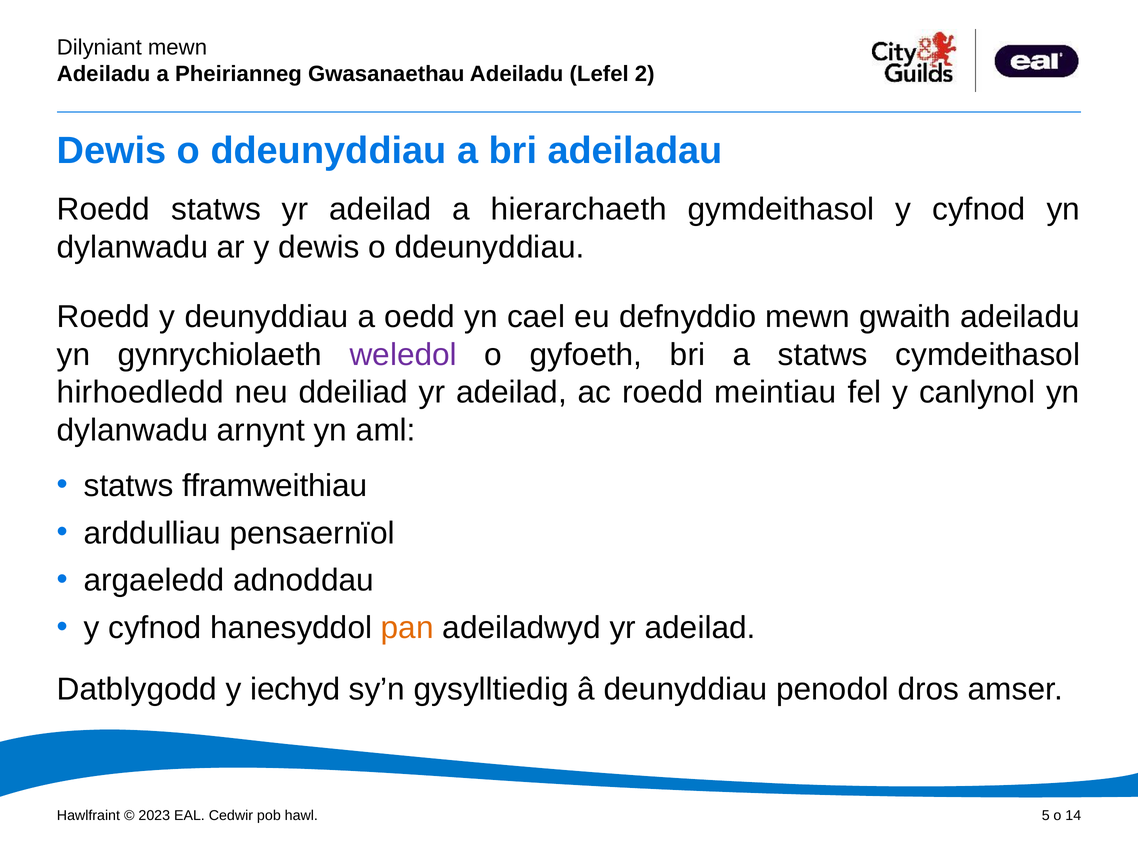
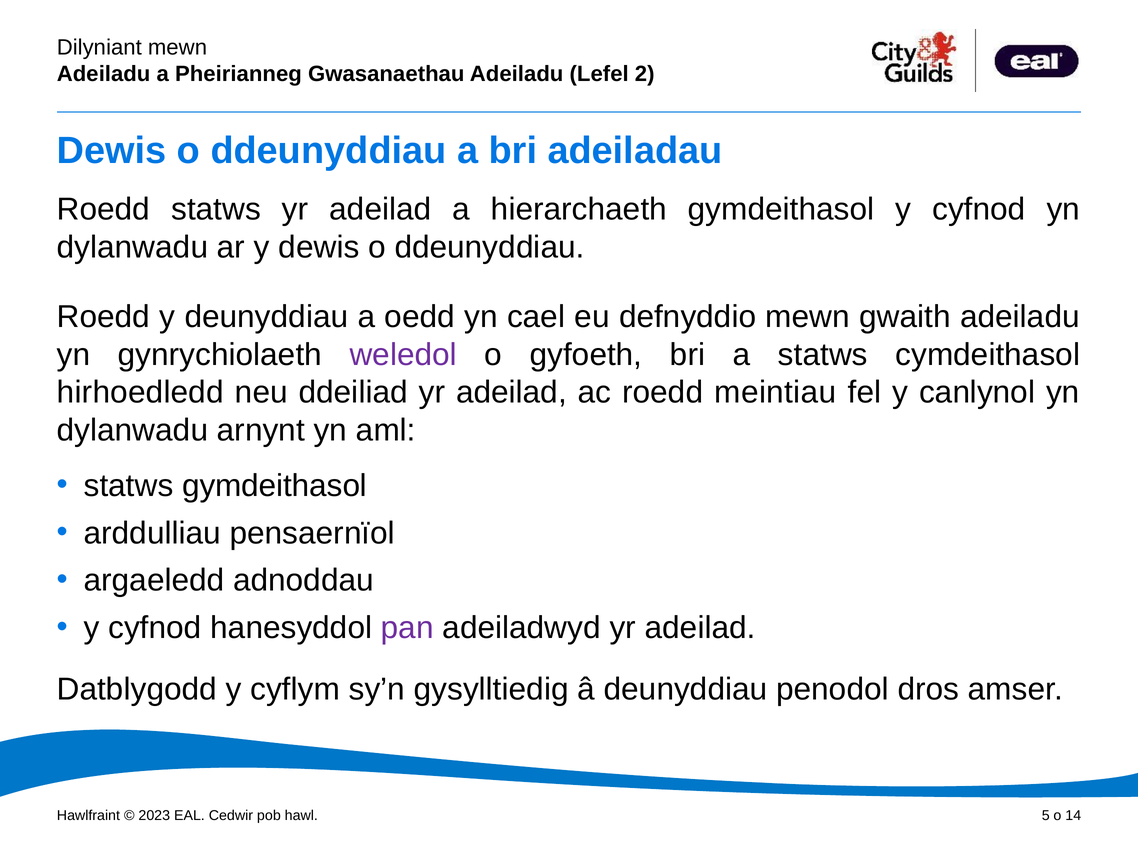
statws fframweithiau: fframweithiau -> gymdeithasol (275, 486)
pan colour: orange -> purple (407, 628)
iechyd: iechyd -> cyflym (295, 690)
